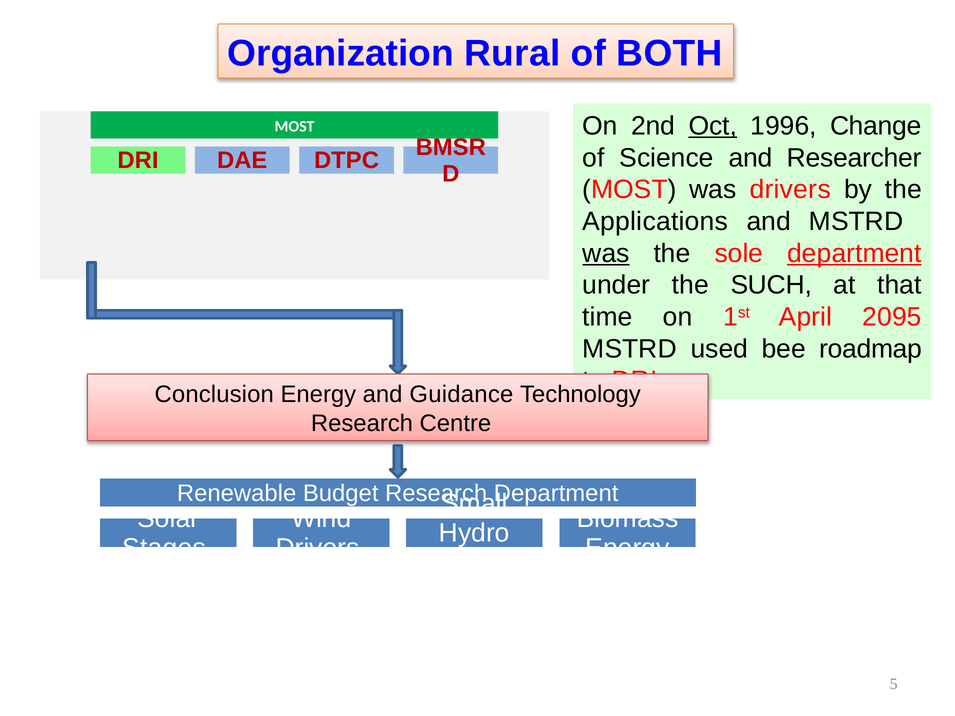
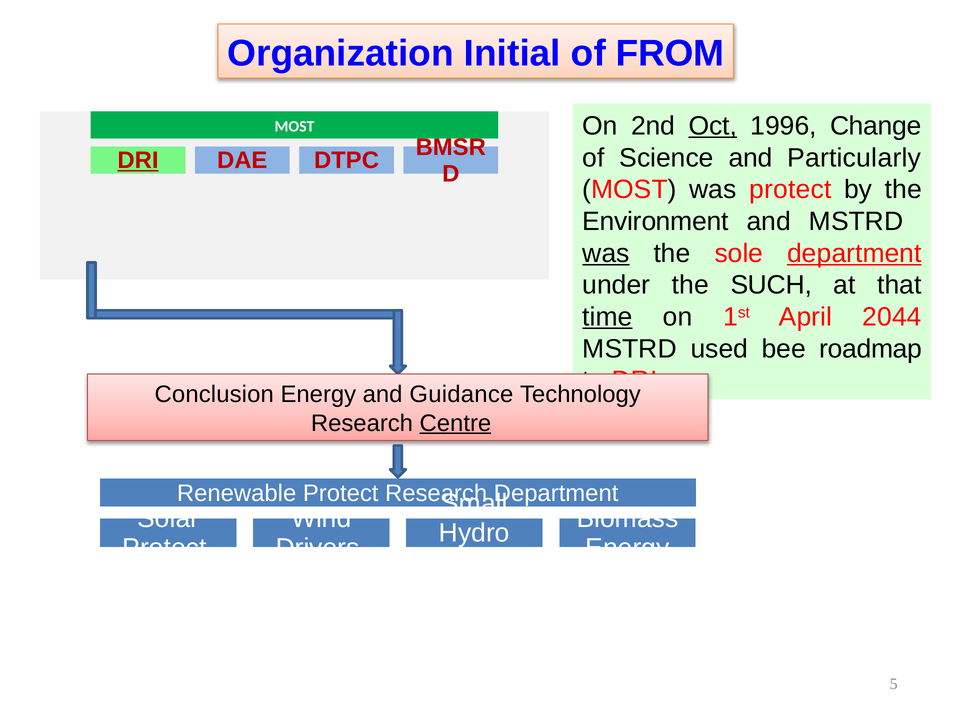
Rural: Rural -> Initial (512, 53)
BOTH: BOTH -> FROM (670, 53)
Researcher: Researcher -> Particularly (854, 158)
DRI underline: none -> present (138, 161)
was drivers: drivers -> protect (790, 190)
Applications: Applications -> Environment (656, 221)
time underline: none -> present (607, 317)
2095: 2095 -> 2044 (892, 317)
Centre underline: none -> present (455, 423)
Renewable Budget: Budget -> Protect (341, 493)
Stages: Stages -> Protect (164, 548)
